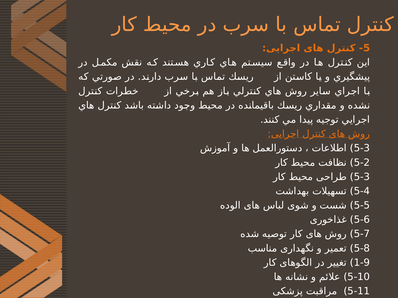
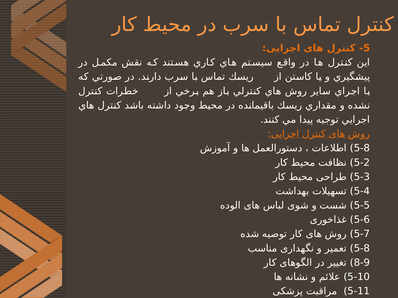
5-3: 5-3 -> 5-8 (362, 148)
1-9: 1-9 -> 8-9 (362, 263)
